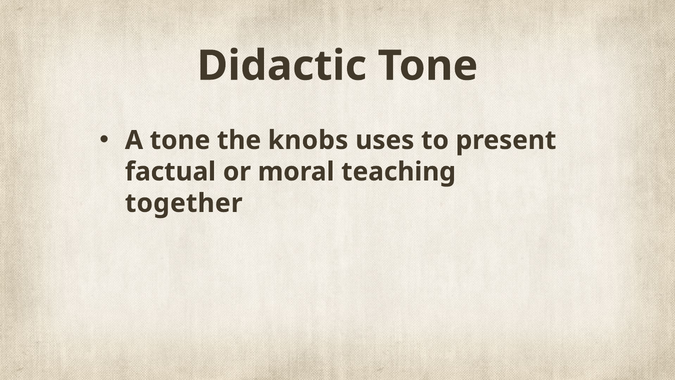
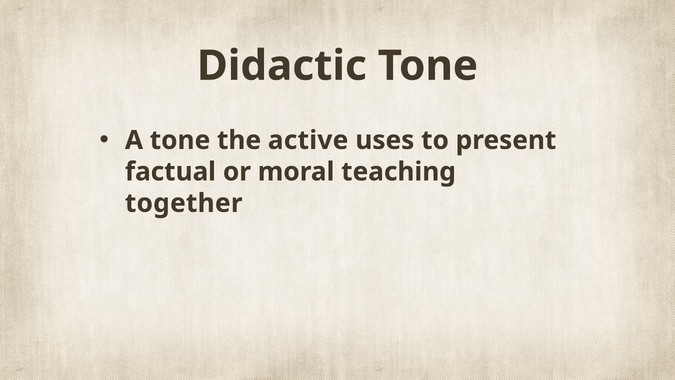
knobs: knobs -> active (308, 140)
